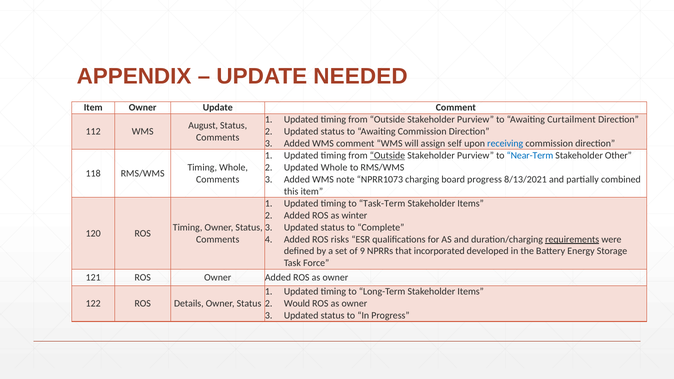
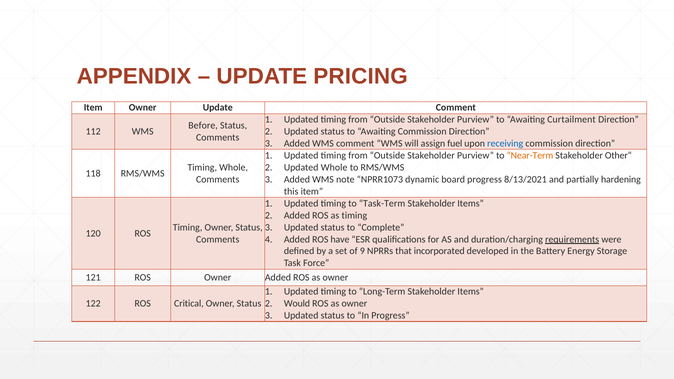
NEEDED: NEEDED -> PRICING (361, 76)
August: August -> Before (203, 126)
self: self -> fuel (455, 144)
Outside underline: present -> none (387, 156)
Near-Term colour: blue -> orange (530, 156)
charging: charging -> dynamic (422, 180)
combined: combined -> hardening (621, 180)
as winter: winter -> timing (354, 215)
risks: risks -> have (340, 239)
Details: Details -> Critical (189, 304)
